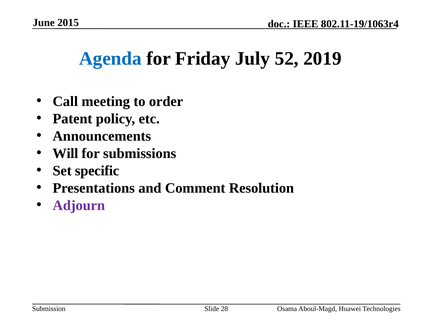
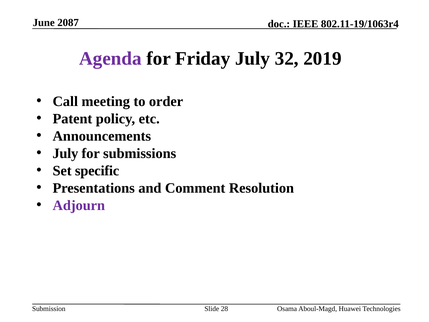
2015: 2015 -> 2087 (68, 23)
Agenda colour: blue -> purple (110, 58)
52: 52 -> 32 (287, 58)
Will: Will -> July (65, 153)
